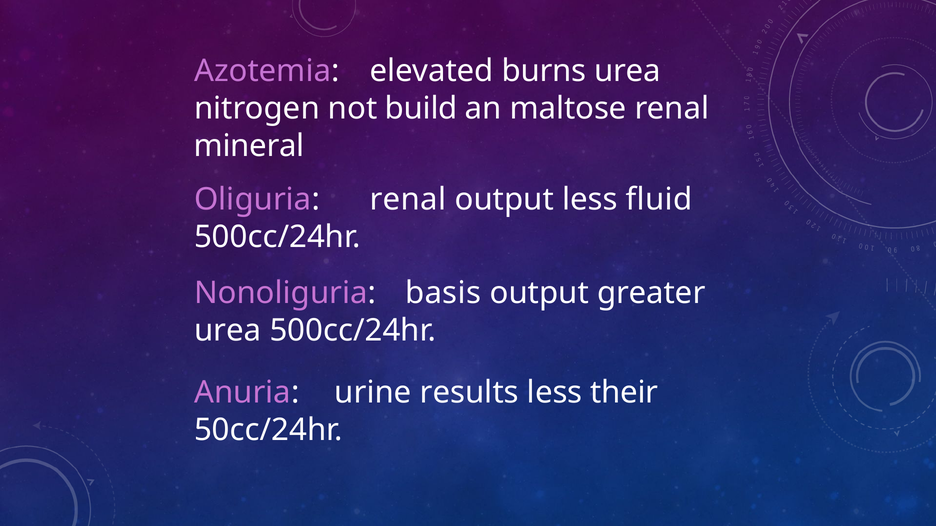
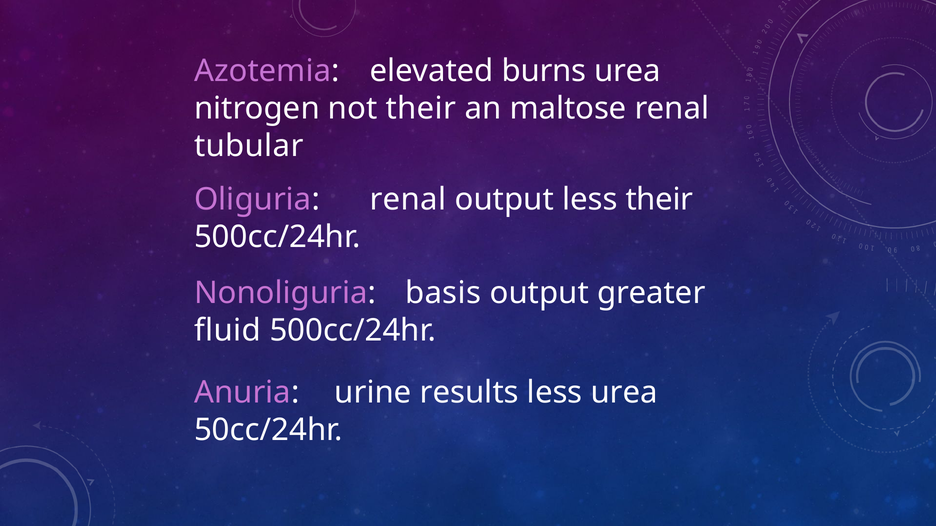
not build: build -> their (421, 109)
mineral: mineral -> tubular (249, 146)
less fluid: fluid -> their (659, 200)
urea: urea -> fluid (228, 331)
less their: their -> urea (624, 393)
